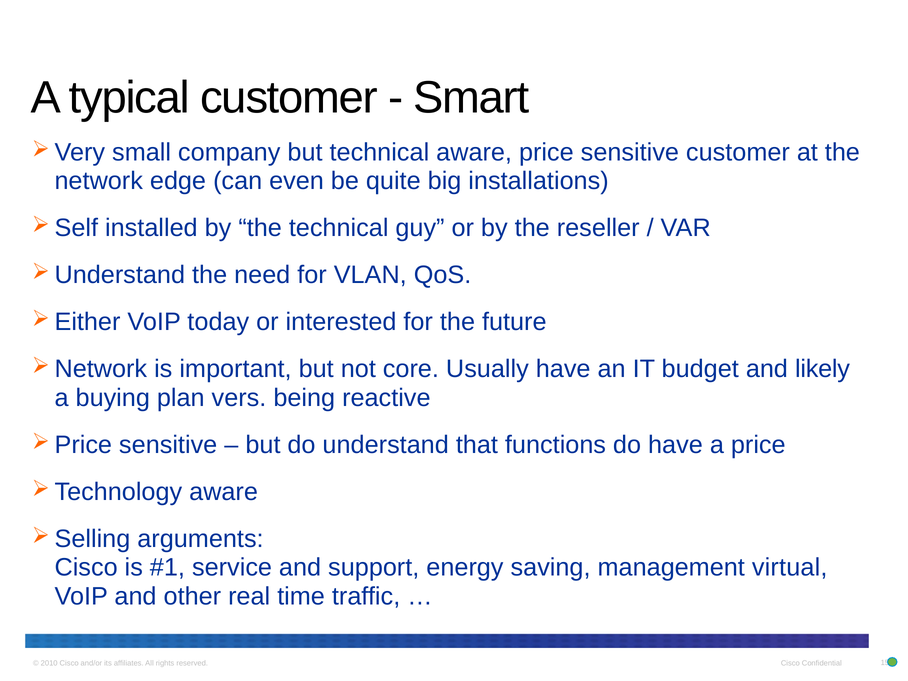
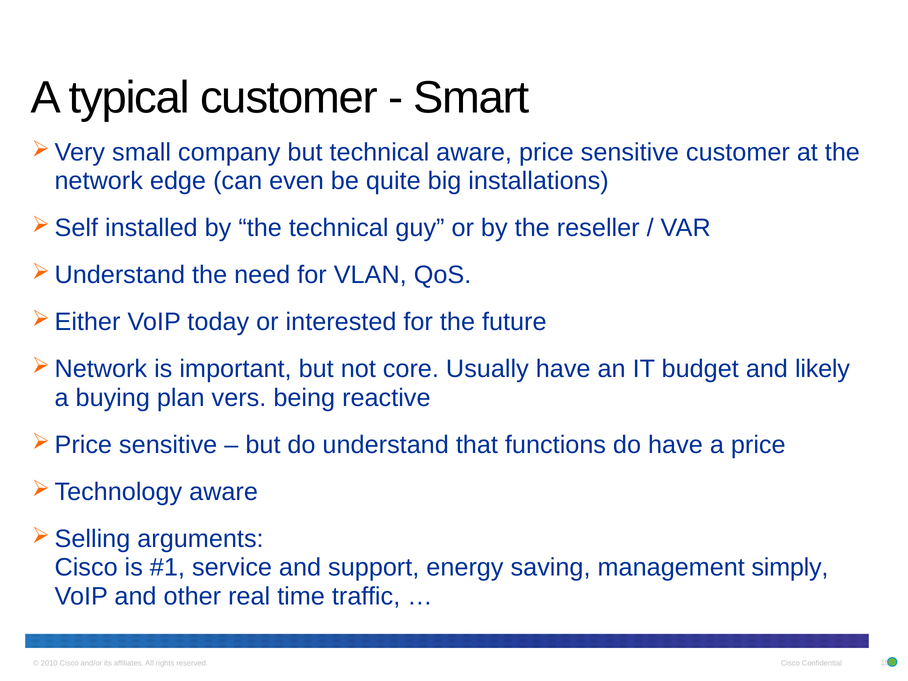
virtual: virtual -> simply (790, 568)
